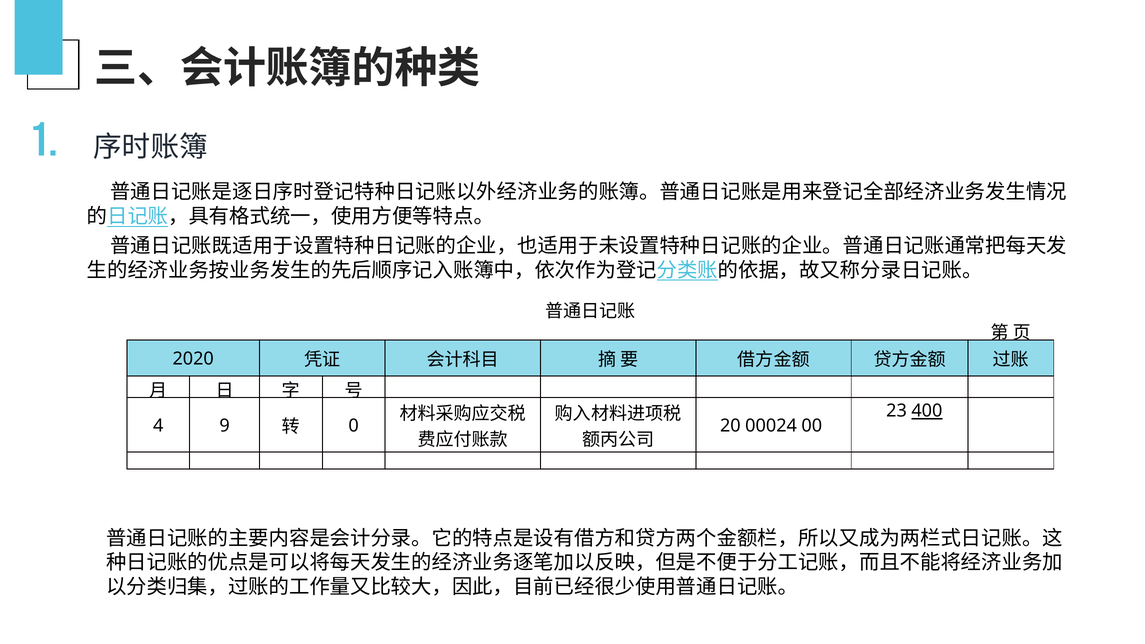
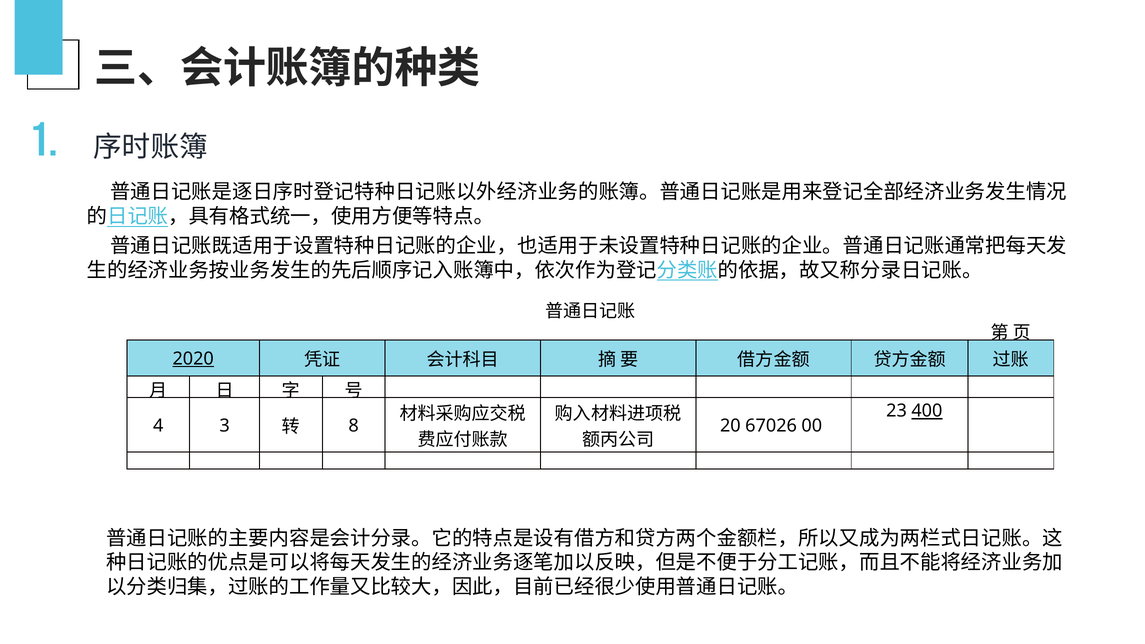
2020 underline: none -> present (193, 359)
9: 9 -> 3 (225, 426)
0: 0 -> 8 (354, 426)
00024: 00024 -> 67026 (771, 426)
